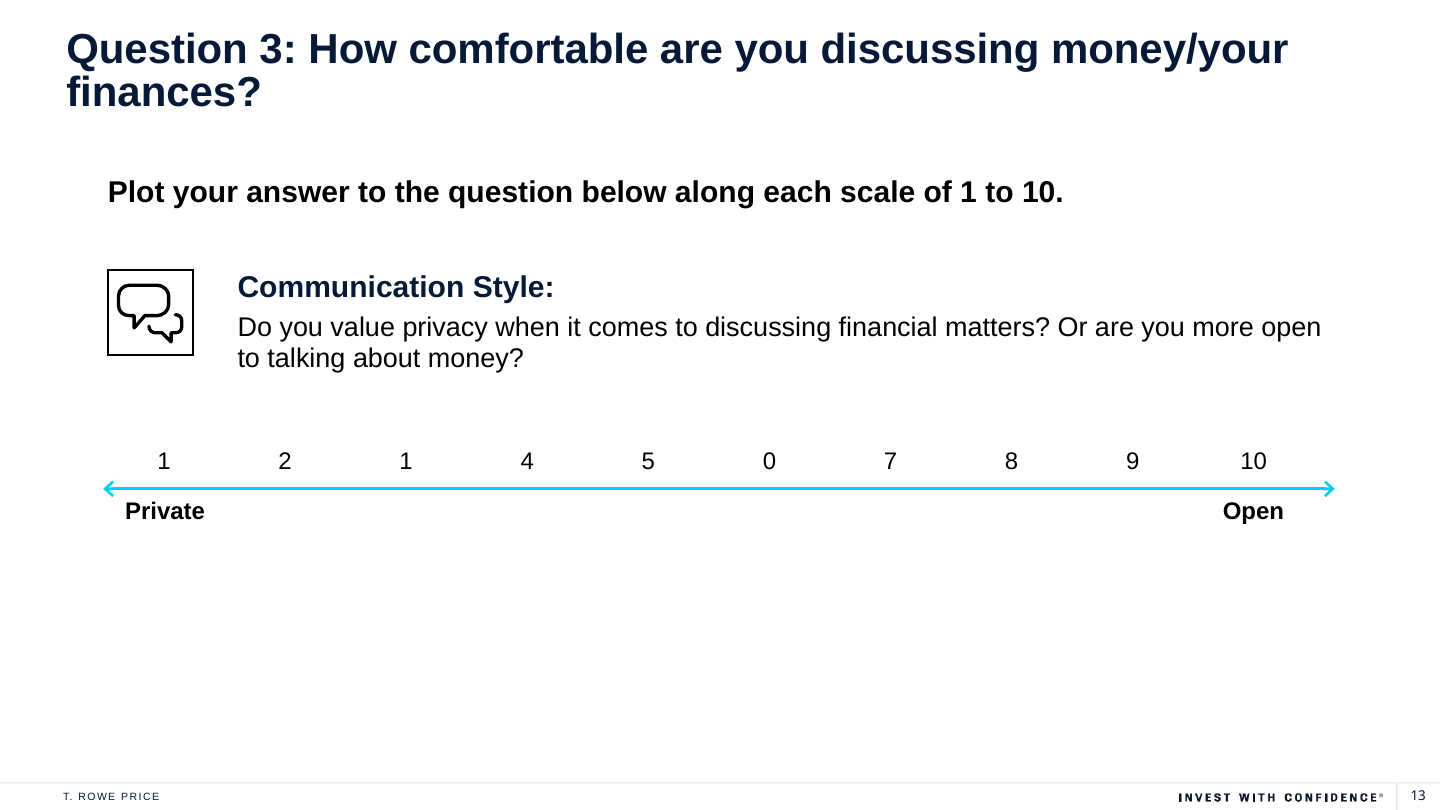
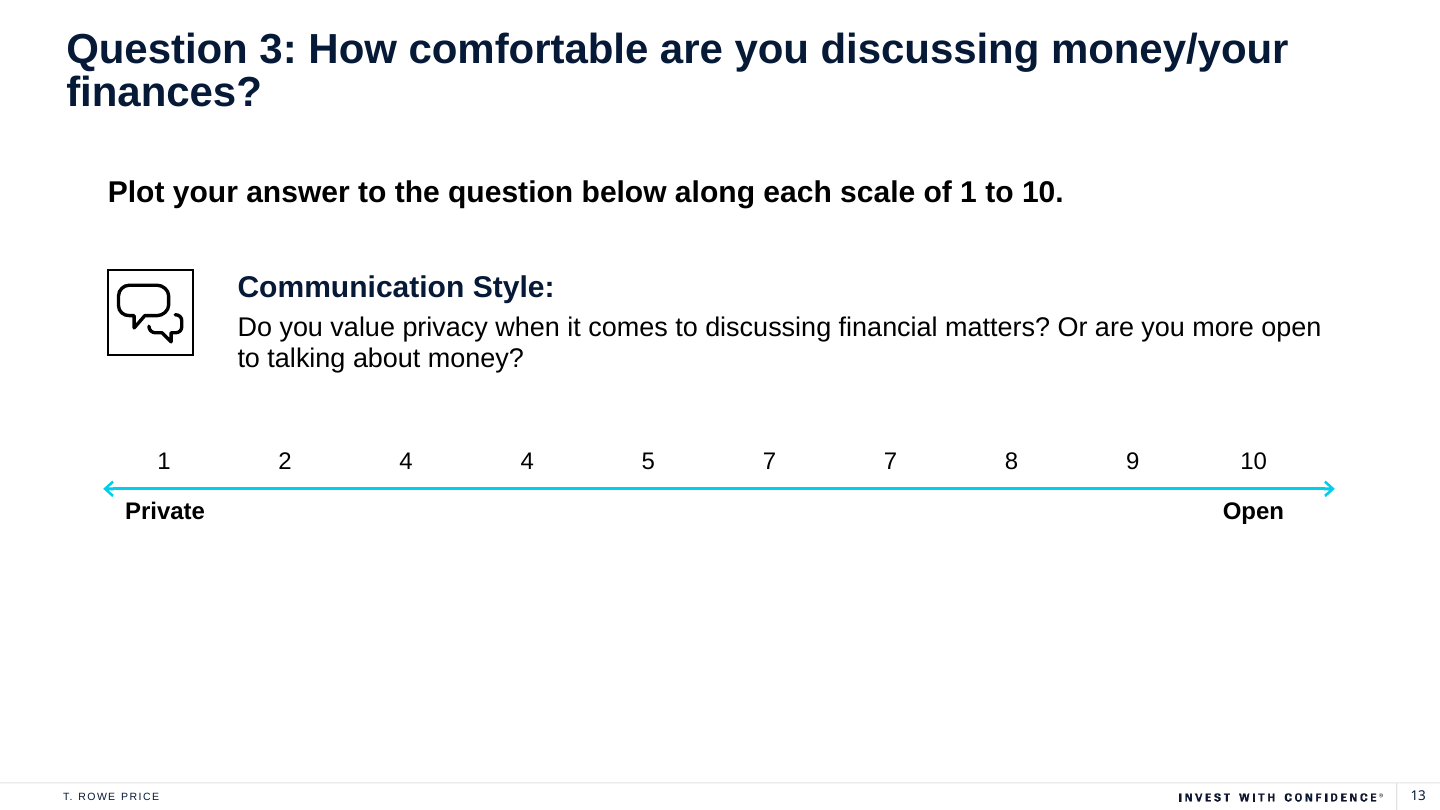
2 1: 1 -> 4 (406, 462)
5 0: 0 -> 7 (769, 462)
